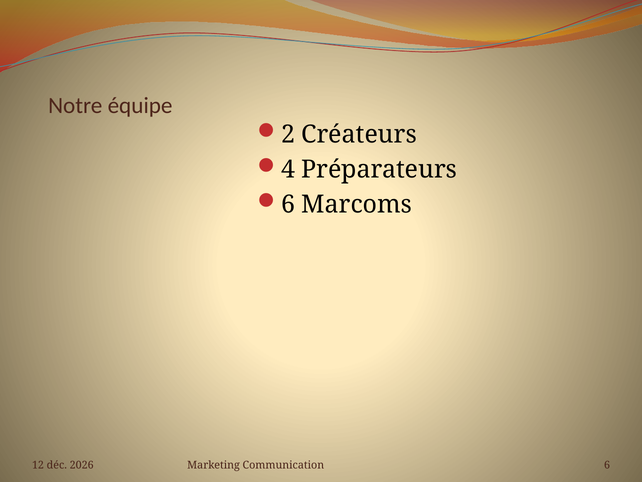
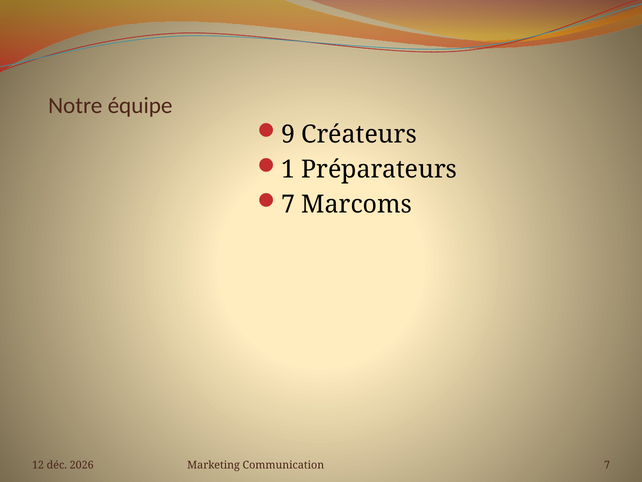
2: 2 -> 9 (288, 134)
4: 4 -> 1 (288, 169)
6: 6 -> 7 (288, 204)
Communication 6: 6 -> 7 (607, 464)
